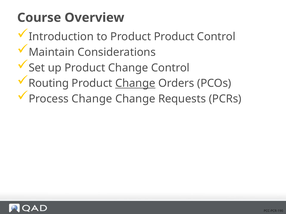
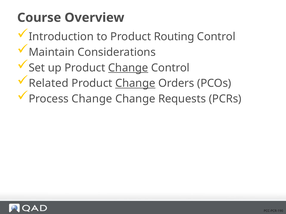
Product Product: Product -> Routing (174, 37)
Change underline: none -> present (128, 68)
Routing: Routing -> Related (49, 84)
